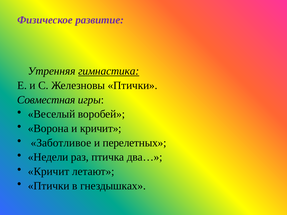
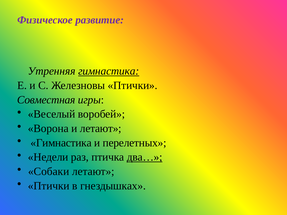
и кричит: кричит -> летают (101, 129)
Заботливое: Заботливое -> Гимнастика (61, 143)
два… underline: none -> present (145, 157)
Кричит: Кричит -> Собаки (49, 172)
